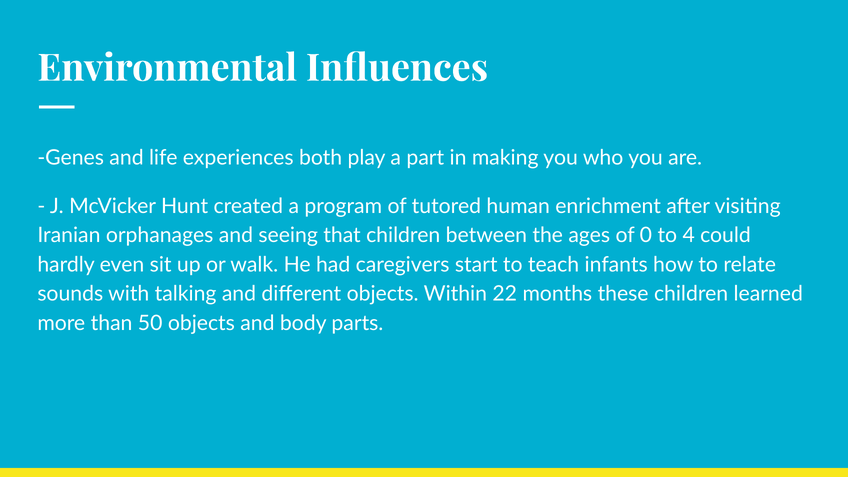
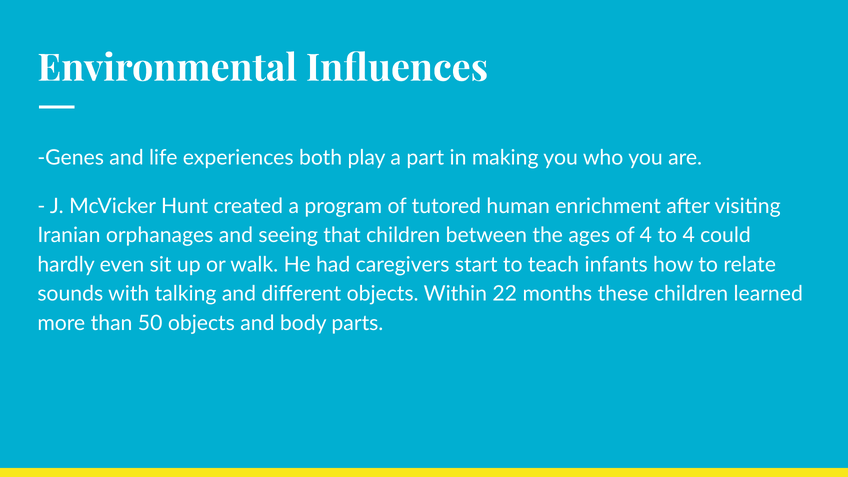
of 0: 0 -> 4 (646, 235)
